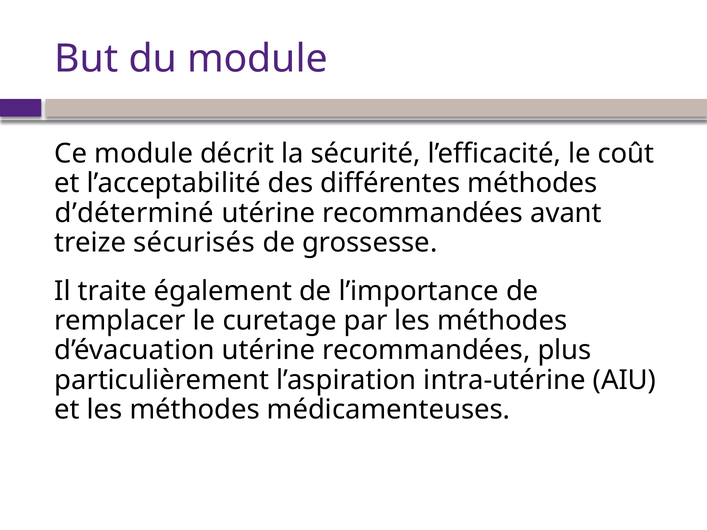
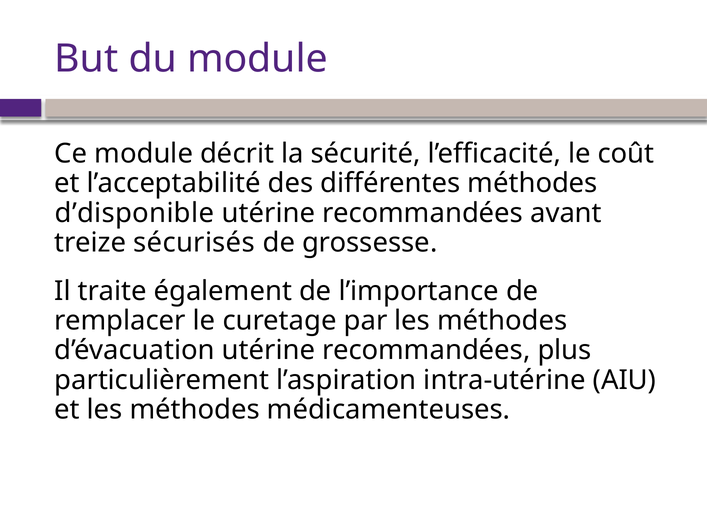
d’déterminé: d’déterminé -> d’disponible (134, 213)
